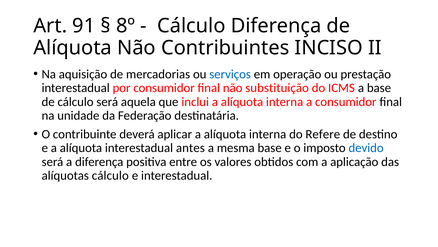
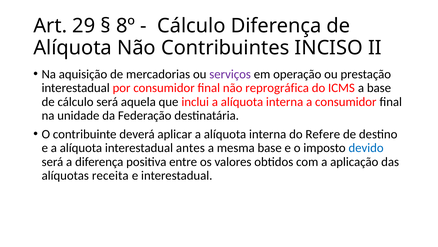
91: 91 -> 29 (84, 26)
serviços colour: blue -> purple (230, 74)
substituição: substituição -> reprográfica (277, 88)
alíquotas cálculo: cálculo -> receita (110, 175)
